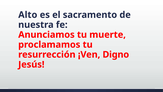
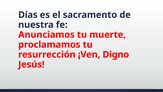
Alto: Alto -> Días (28, 15)
